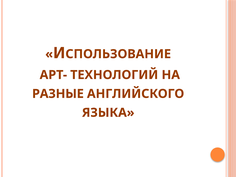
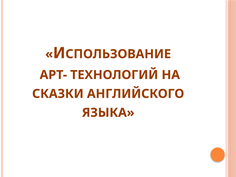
РАЗНЫЕ: РАЗНЫЕ -> СКАЗКИ (58, 94)
